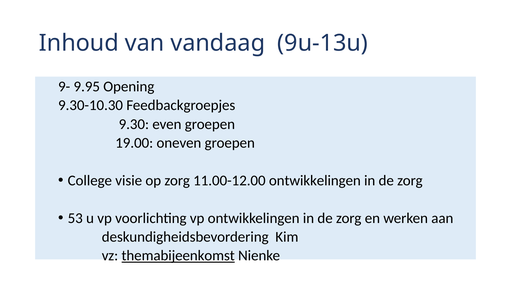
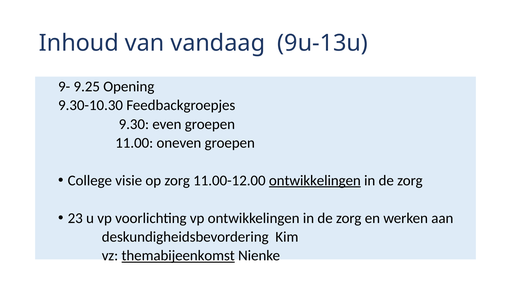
9.95: 9.95 -> 9.25 (87, 86)
19.00: 19.00 -> 11.00 (134, 143)
ontwikkelingen underline: none -> present (315, 180)
53: 53 -> 23 (75, 218)
